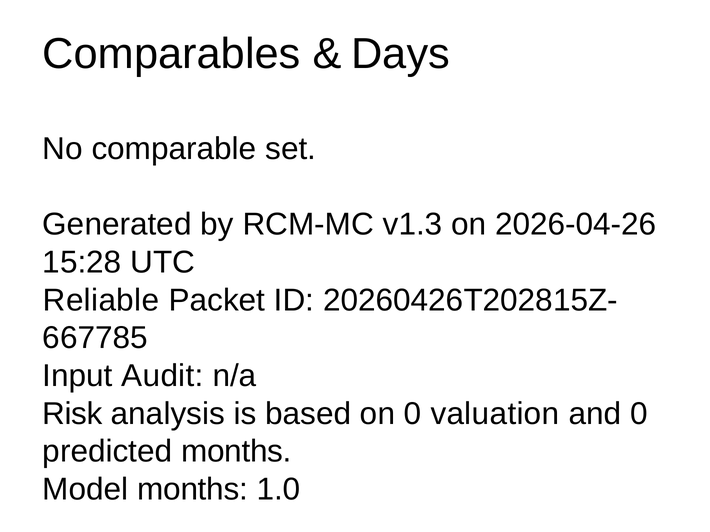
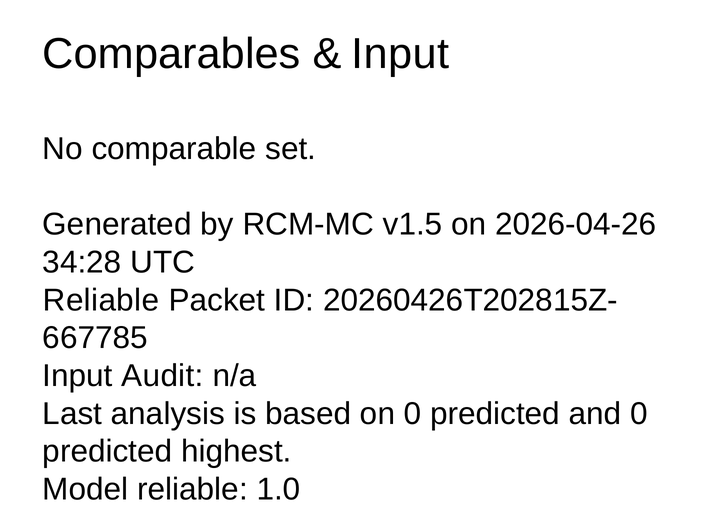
Days: Days -> Input (400, 54)
v1.3: v1.3 -> v1.5 (413, 225)
15:28: 15:28 -> 34:28 (82, 263)
Risk: Risk -> Last (72, 414)
on 0 valuation: valuation -> predicted (495, 414)
predicted months: months -> highest (236, 452)
Model months: months -> reliable (193, 490)
